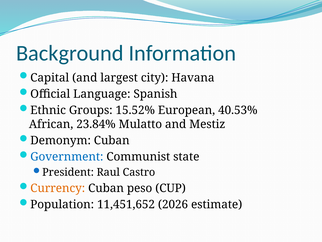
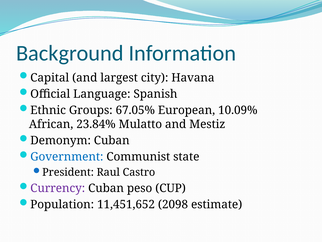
15.52%: 15.52% -> 67.05% (135, 110)
40.53%: 40.53% -> 10.09% (238, 110)
Currency colour: orange -> purple (58, 188)
2026: 2026 -> 2098 (173, 204)
